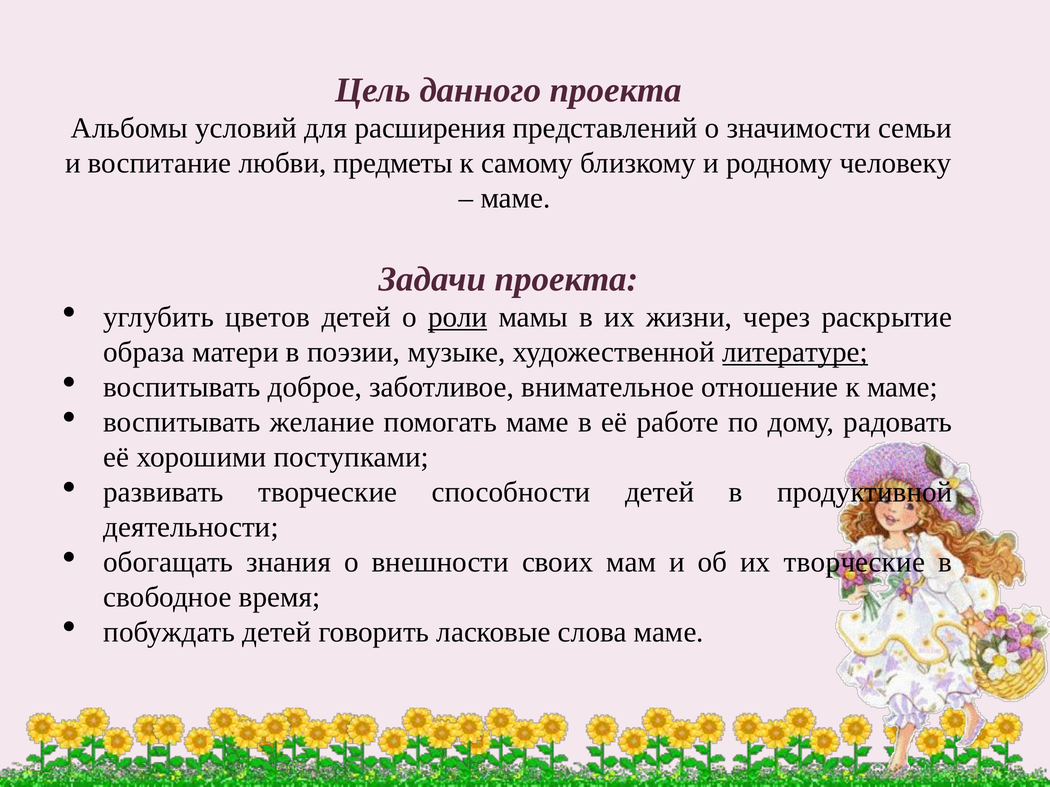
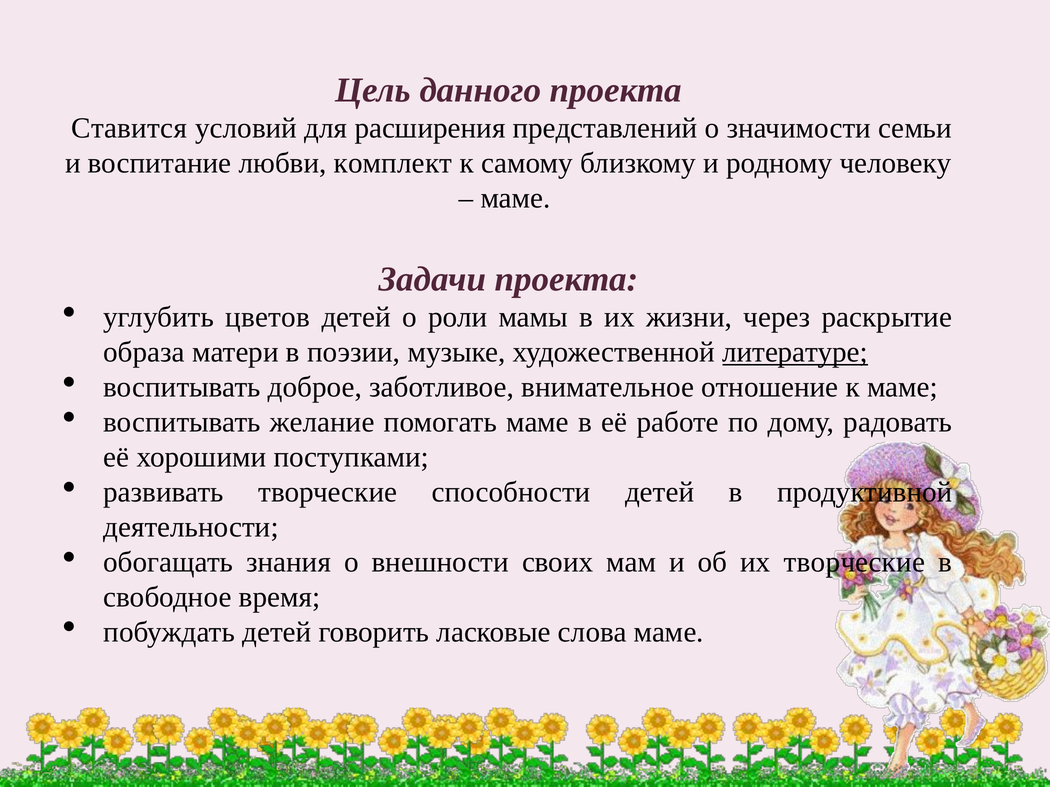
Альбомы: Альбомы -> Ставится (129, 128)
предметы: предметы -> комплект (393, 163)
роли underline: present -> none (458, 317)
